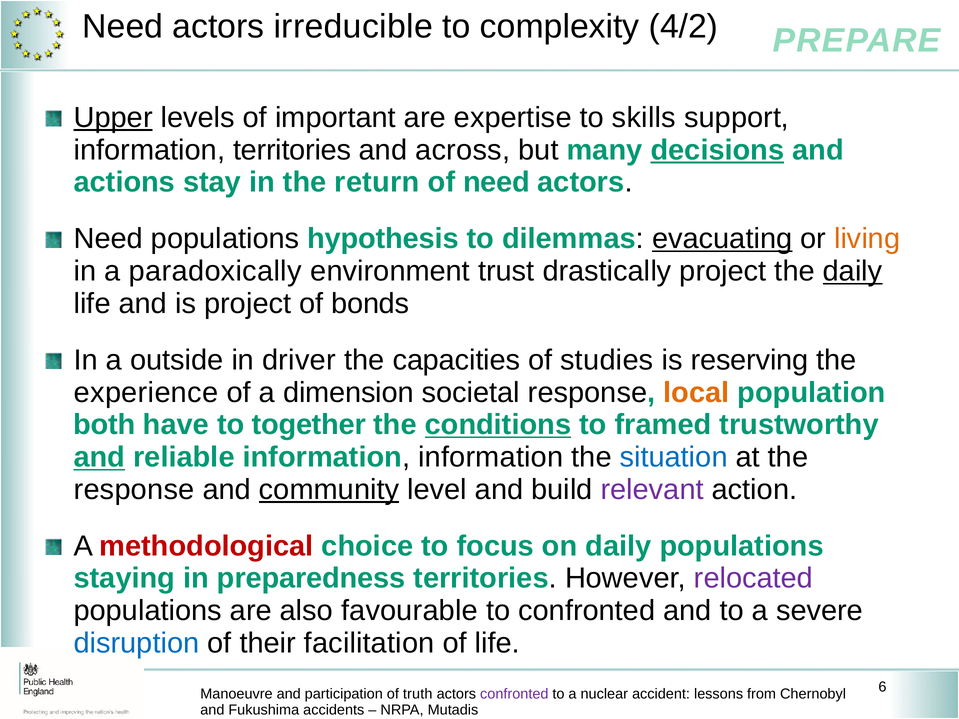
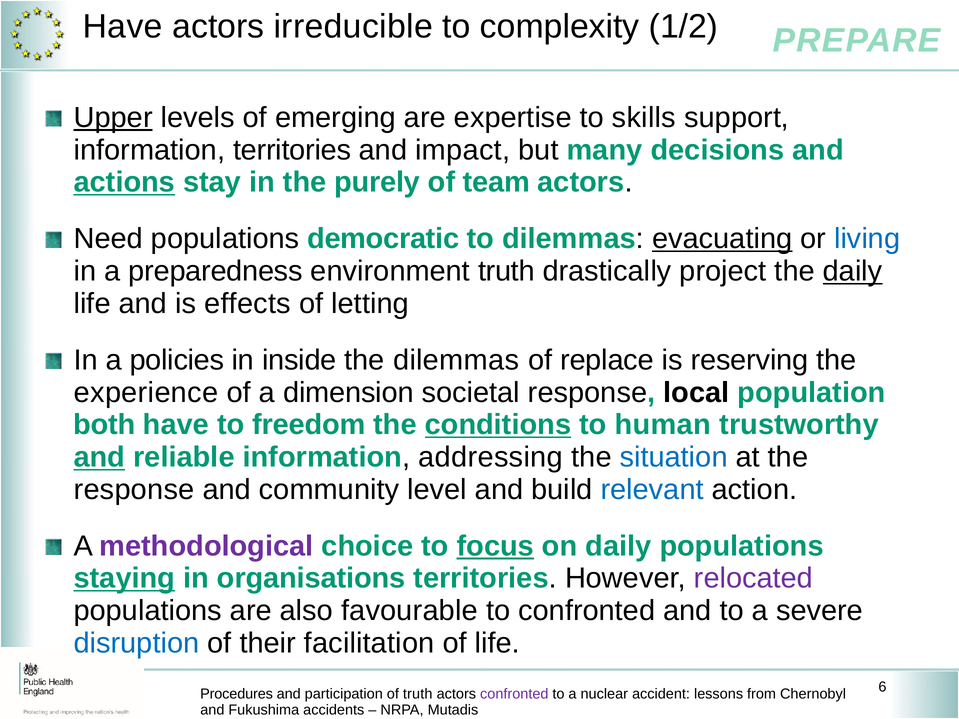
Need: Need -> Have (123, 27)
4/2: 4/2 -> 1/2 (683, 27)
important: important -> emerging (335, 118)
across: across -> impact (463, 150)
decisions underline: present -> none (717, 150)
actions underline: none -> present (124, 182)
return: return -> purely (377, 182)
of need: need -> team (496, 182)
hypothesis: hypothesis -> democratic (383, 239)
living colour: orange -> blue (867, 239)
paradoxically: paradoxically -> preparedness (216, 271)
environment trust: trust -> truth (506, 271)
is project: project -> effects (248, 304)
bonds: bonds -> letting (370, 304)
outside: outside -> policies (177, 360)
driver: driver -> inside (299, 360)
the capacities: capacities -> dilemmas (456, 360)
studies: studies -> replace (607, 360)
local colour: orange -> black (696, 393)
together: together -> freedom (309, 425)
framed: framed -> human (663, 425)
information information: information -> addressing (491, 457)
community underline: present -> none (329, 490)
relevant colour: purple -> blue (652, 490)
methodological colour: red -> purple (206, 546)
focus underline: none -> present (495, 546)
staying underline: none -> present (124, 579)
preparedness: preparedness -> organisations (311, 579)
Manoeuvre: Manoeuvre -> Procedures (237, 694)
